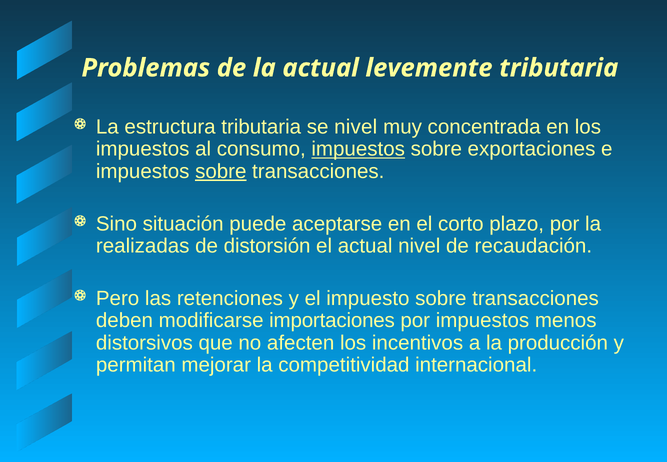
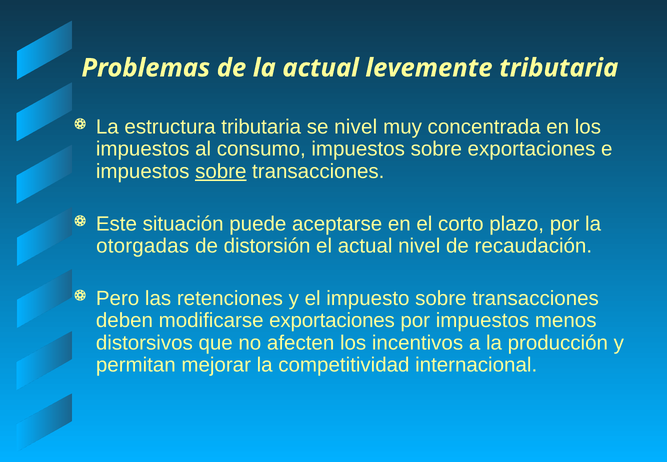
impuestos underline: present -> none (358, 149)
Sino: Sino -> Este (116, 224)
realizadas: realizadas -> otorgadas (143, 246)
modificarse importaciones: importaciones -> exportaciones (332, 321)
